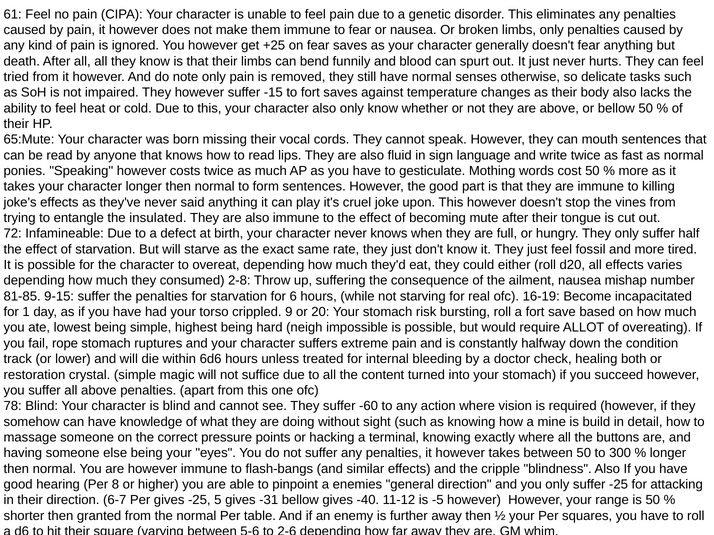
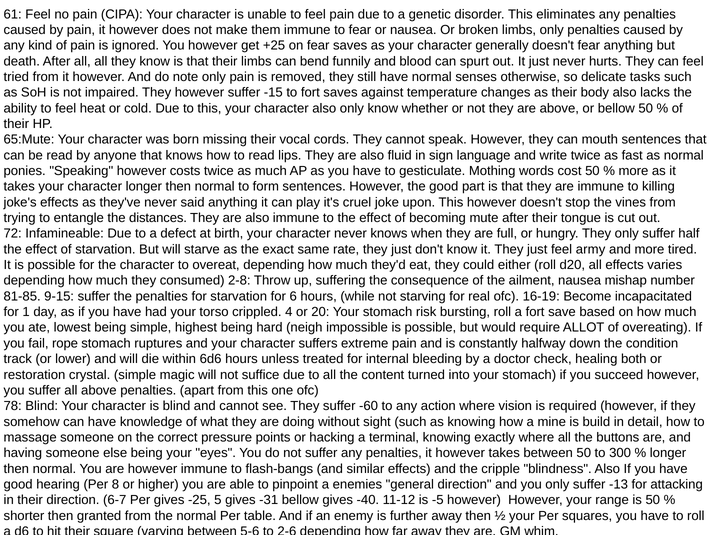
insulated: insulated -> distances (158, 218)
fossil: fossil -> army (591, 250)
9: 9 -> 4 (289, 312)
suffer -25: -25 -> -13 (619, 485)
